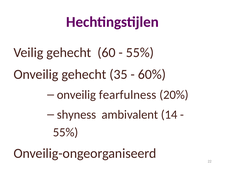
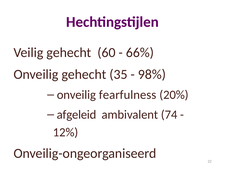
55%: 55% -> 66% (140, 53)
60%: 60% -> 98% (152, 74)
shyness: shyness -> afgeleid (77, 114)
14: 14 -> 74 (169, 114)
55%: 55% -> 12% (66, 132)
